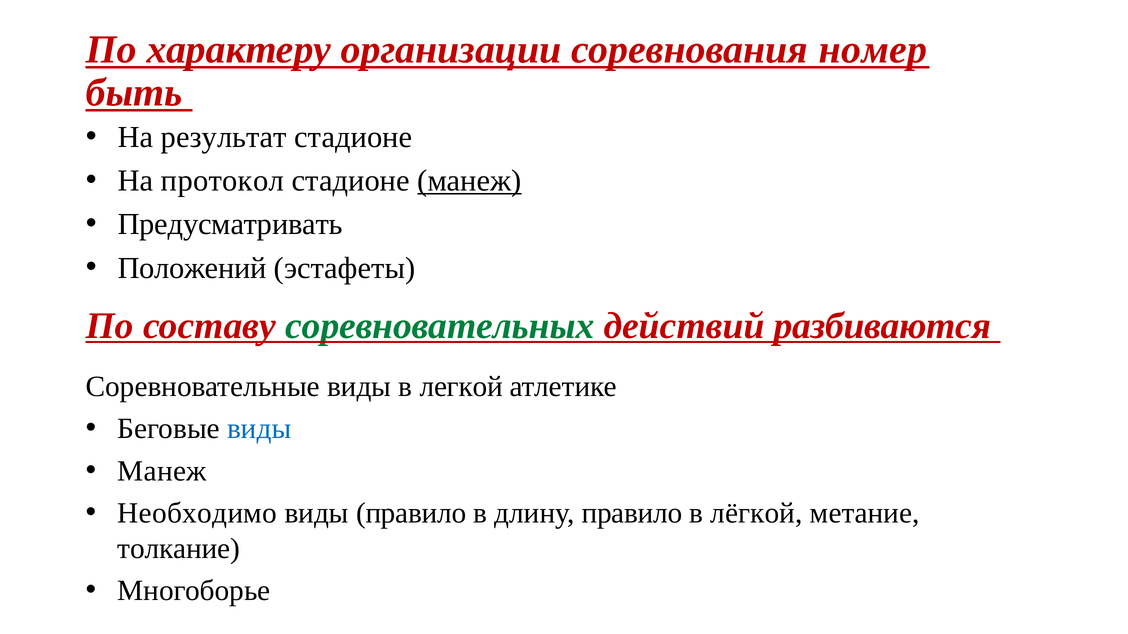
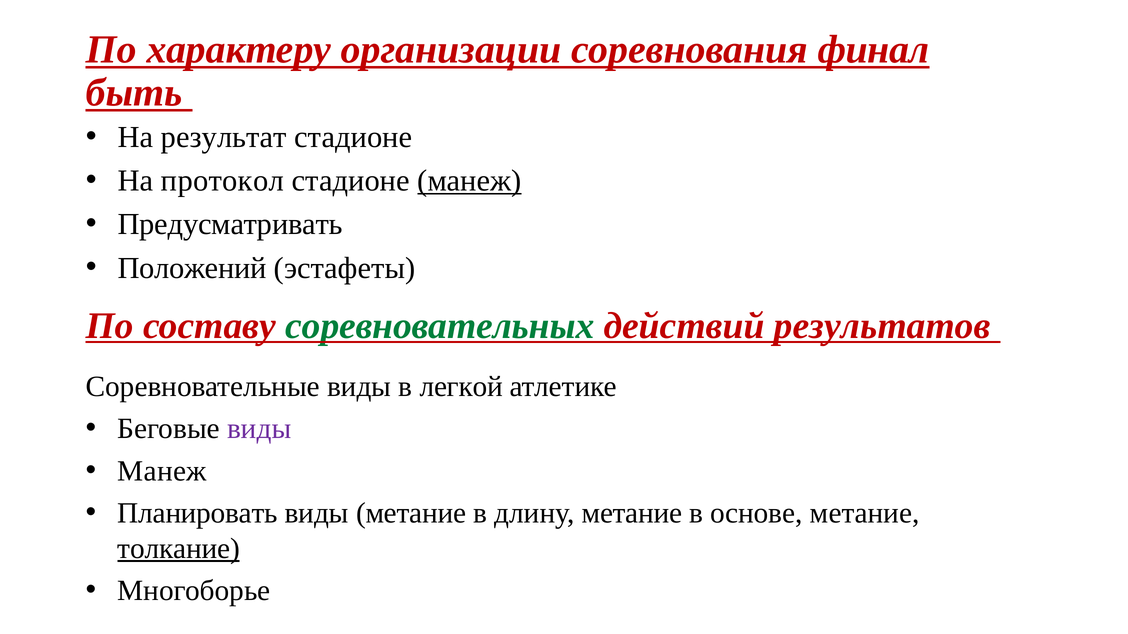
номер: номер -> финал (873, 50)
разбиваются: разбиваются -> результатов (882, 326)
виды colour: blue -> purple (259, 429)
Необходимо: Необходимо -> Планировать (198, 514)
виды правило: правило -> метание (411, 514)
длину правило: правило -> метание (632, 514)
лёгкой: лёгкой -> основе (757, 514)
толкание underline: none -> present (179, 549)
